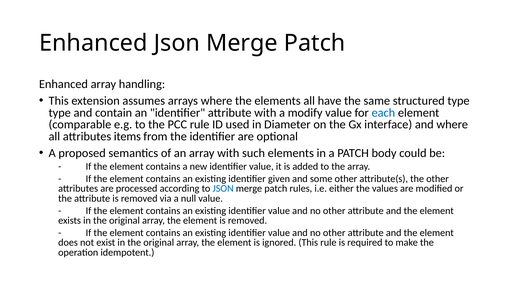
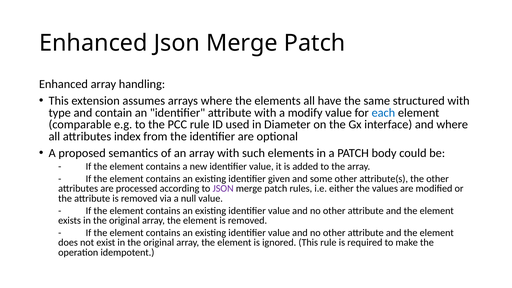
structured type: type -> with (459, 101)
items: items -> index (127, 137)
JSON colour: blue -> purple (223, 189)
